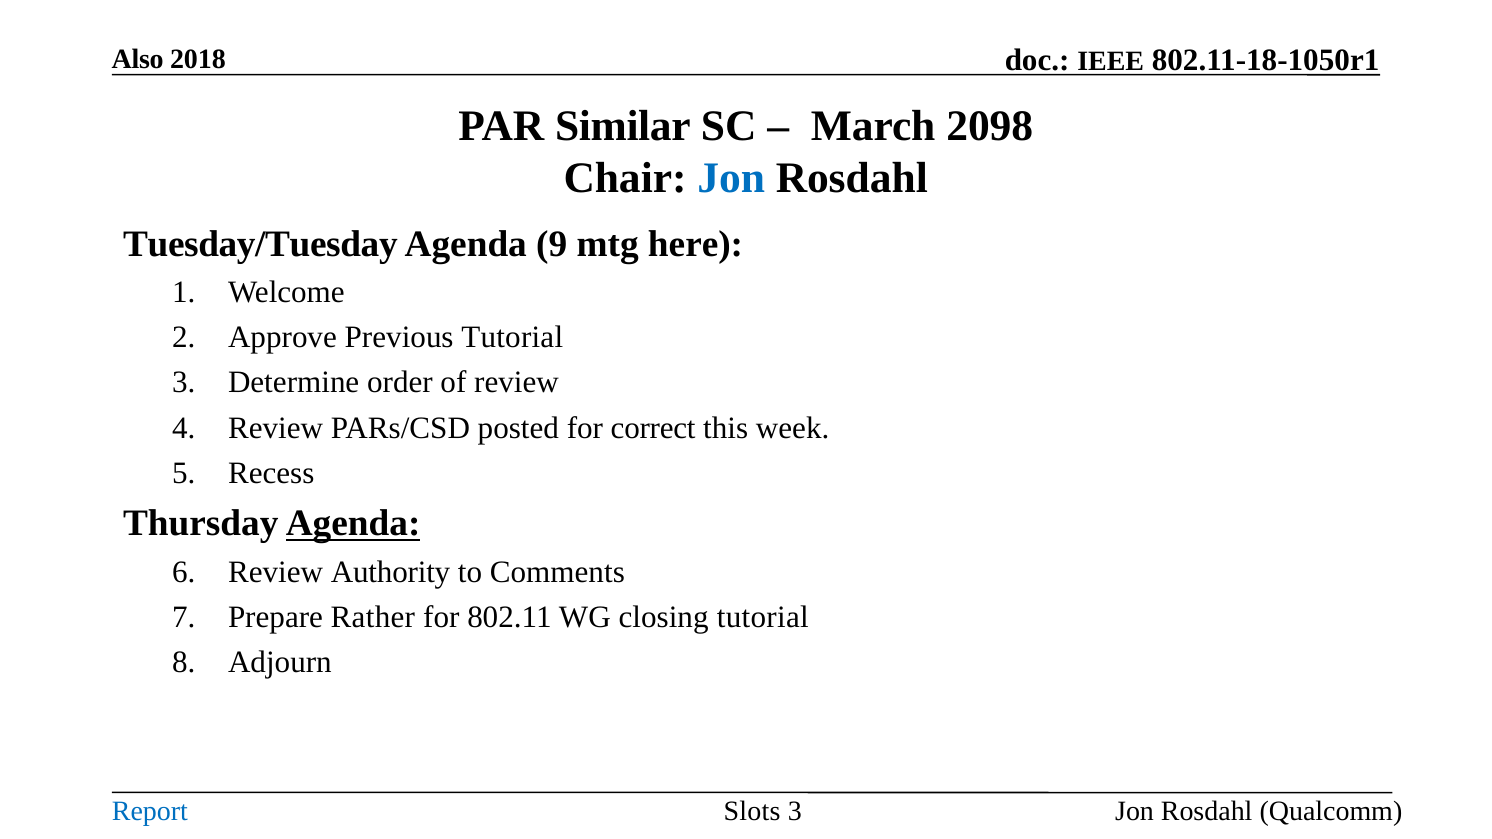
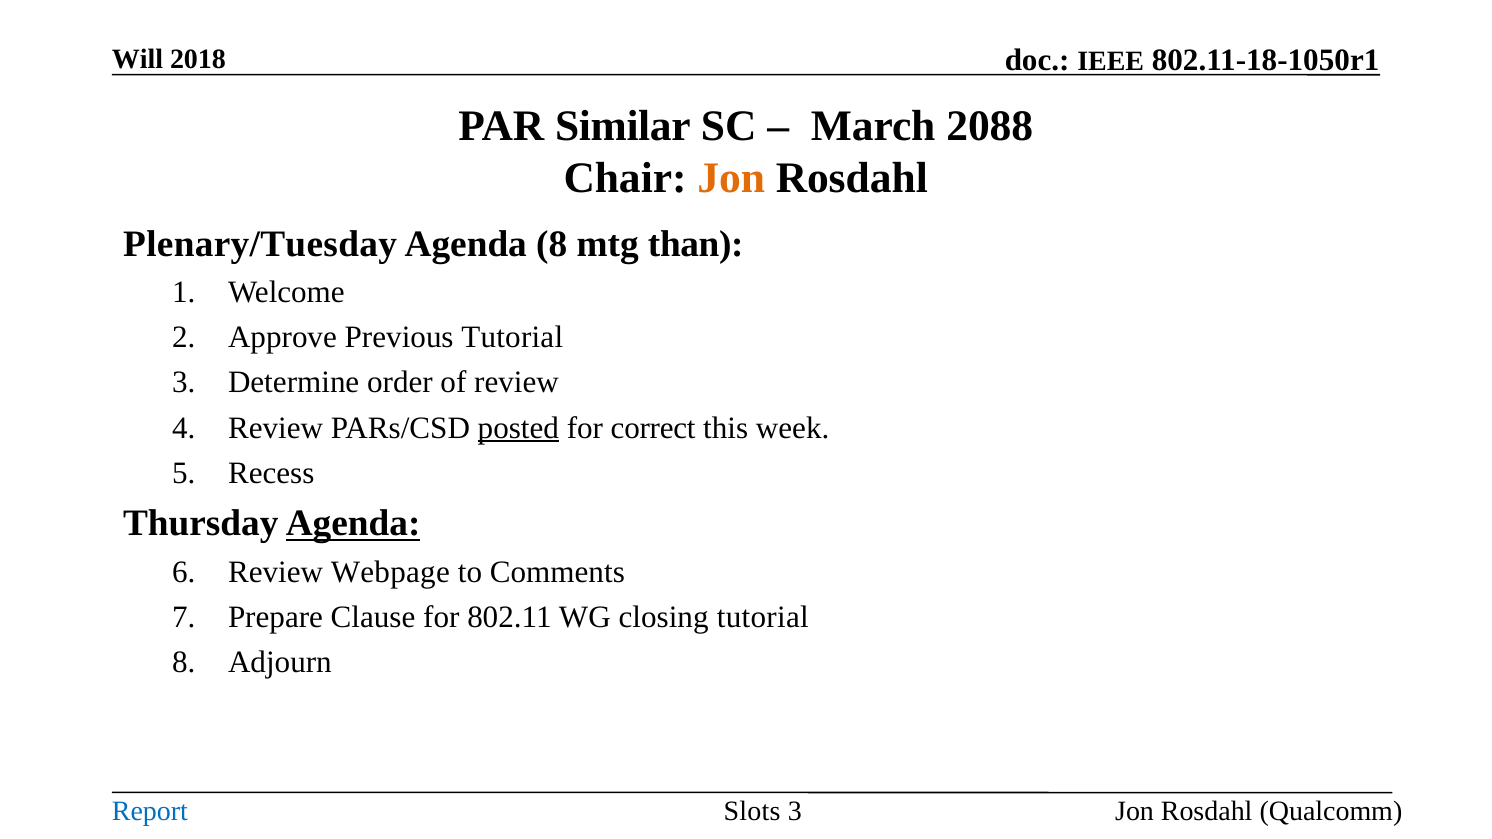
Also: Also -> Will (138, 59)
2098: 2098 -> 2088 (990, 126)
Jon colour: blue -> orange (731, 178)
Tuesday/Tuesday: Tuesday/Tuesday -> Plenary/Tuesday (260, 244)
Agenda 9: 9 -> 8 (552, 244)
here: here -> than (696, 244)
posted underline: none -> present (518, 428)
Authority: Authority -> Webpage (390, 572)
Rather: Rather -> Clause (373, 617)
